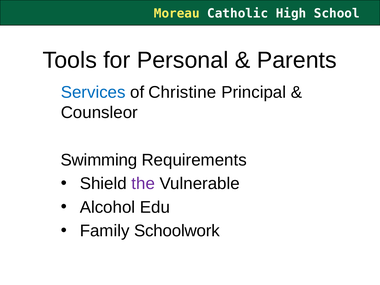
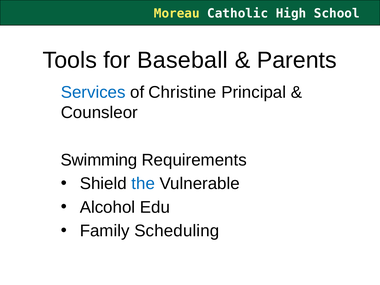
Personal: Personal -> Baseball (183, 60)
the colour: purple -> blue (143, 184)
Schoolwork: Schoolwork -> Scheduling (177, 231)
